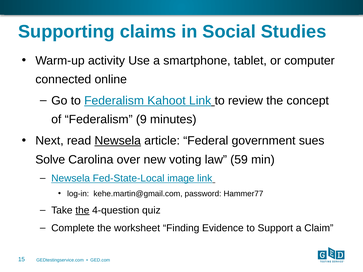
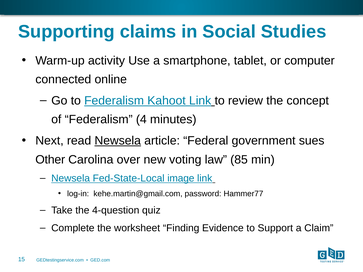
9: 9 -> 4 (141, 120)
Solve: Solve -> Other (50, 160)
59: 59 -> 85 (239, 160)
the underline: present -> none (82, 210)
